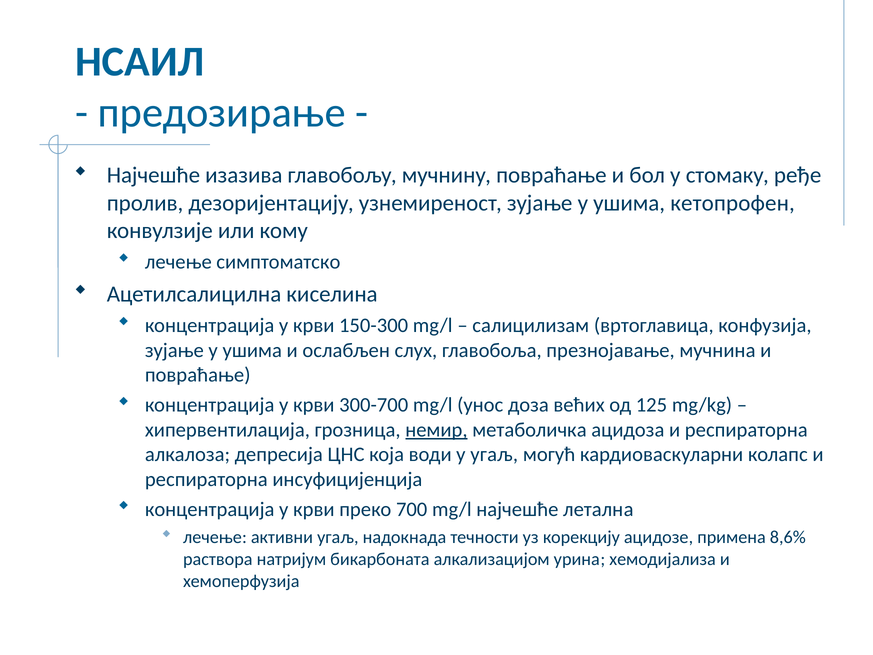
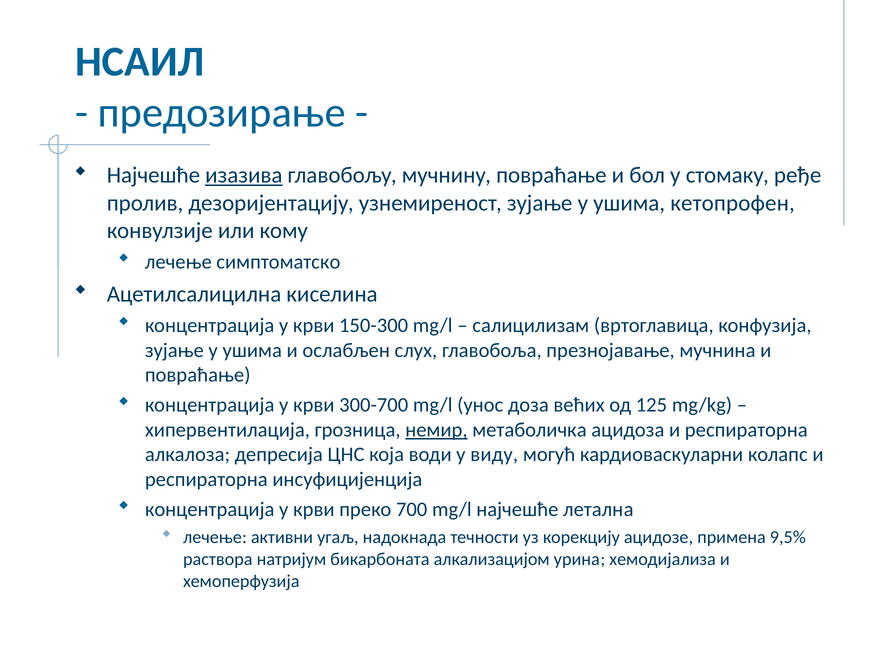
изазива underline: none -> present (244, 175)
у угаљ: угаљ -> виду (494, 454)
8,6%: 8,6% -> 9,5% (788, 537)
